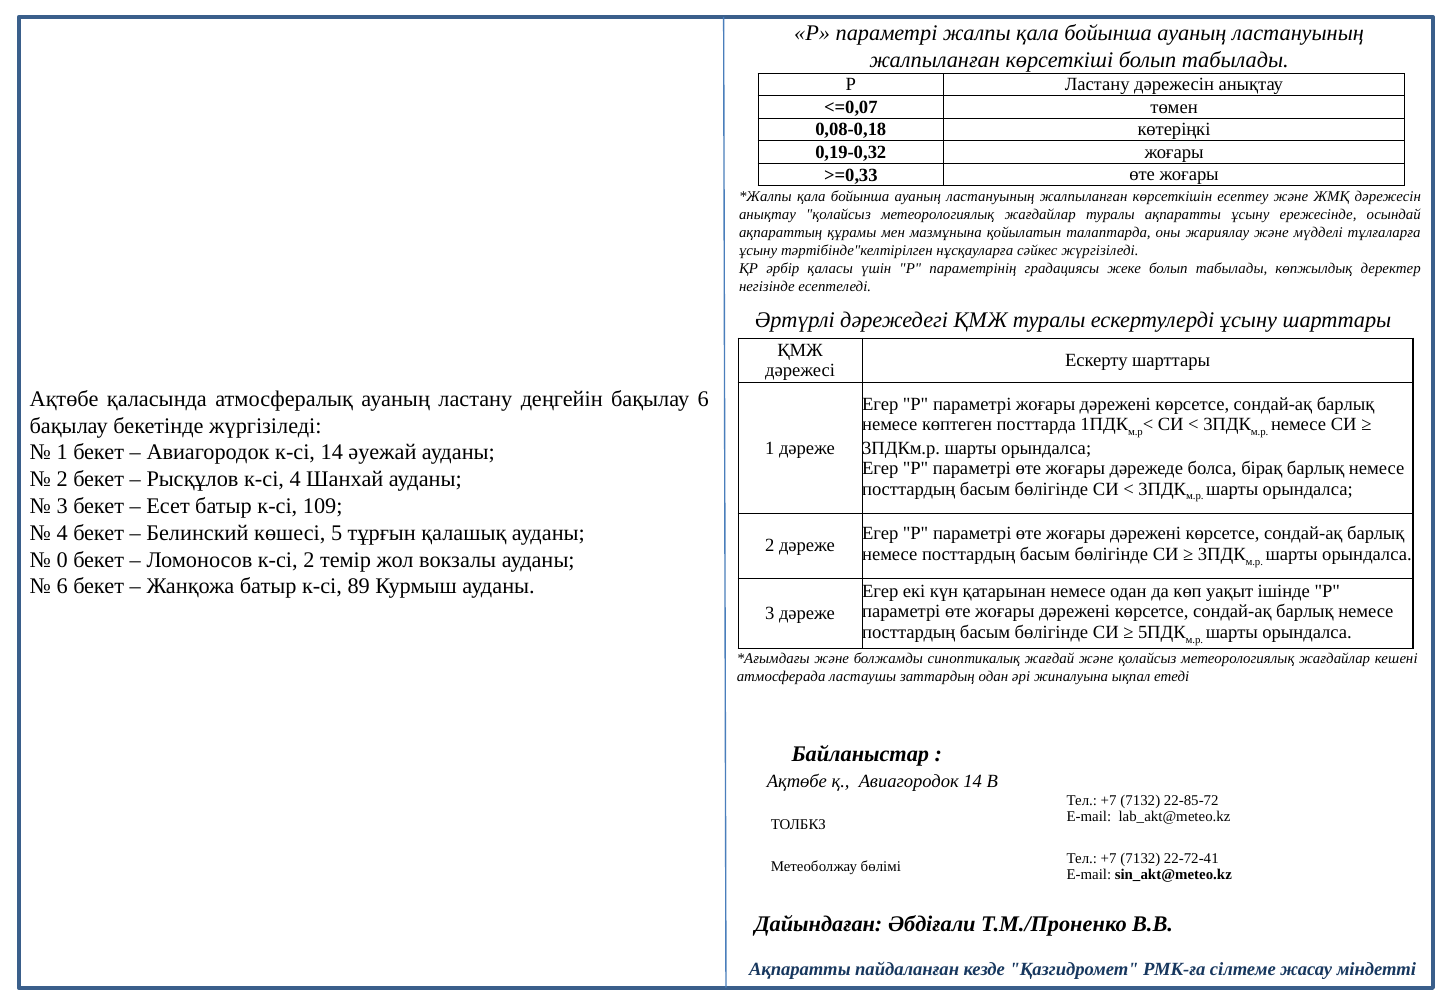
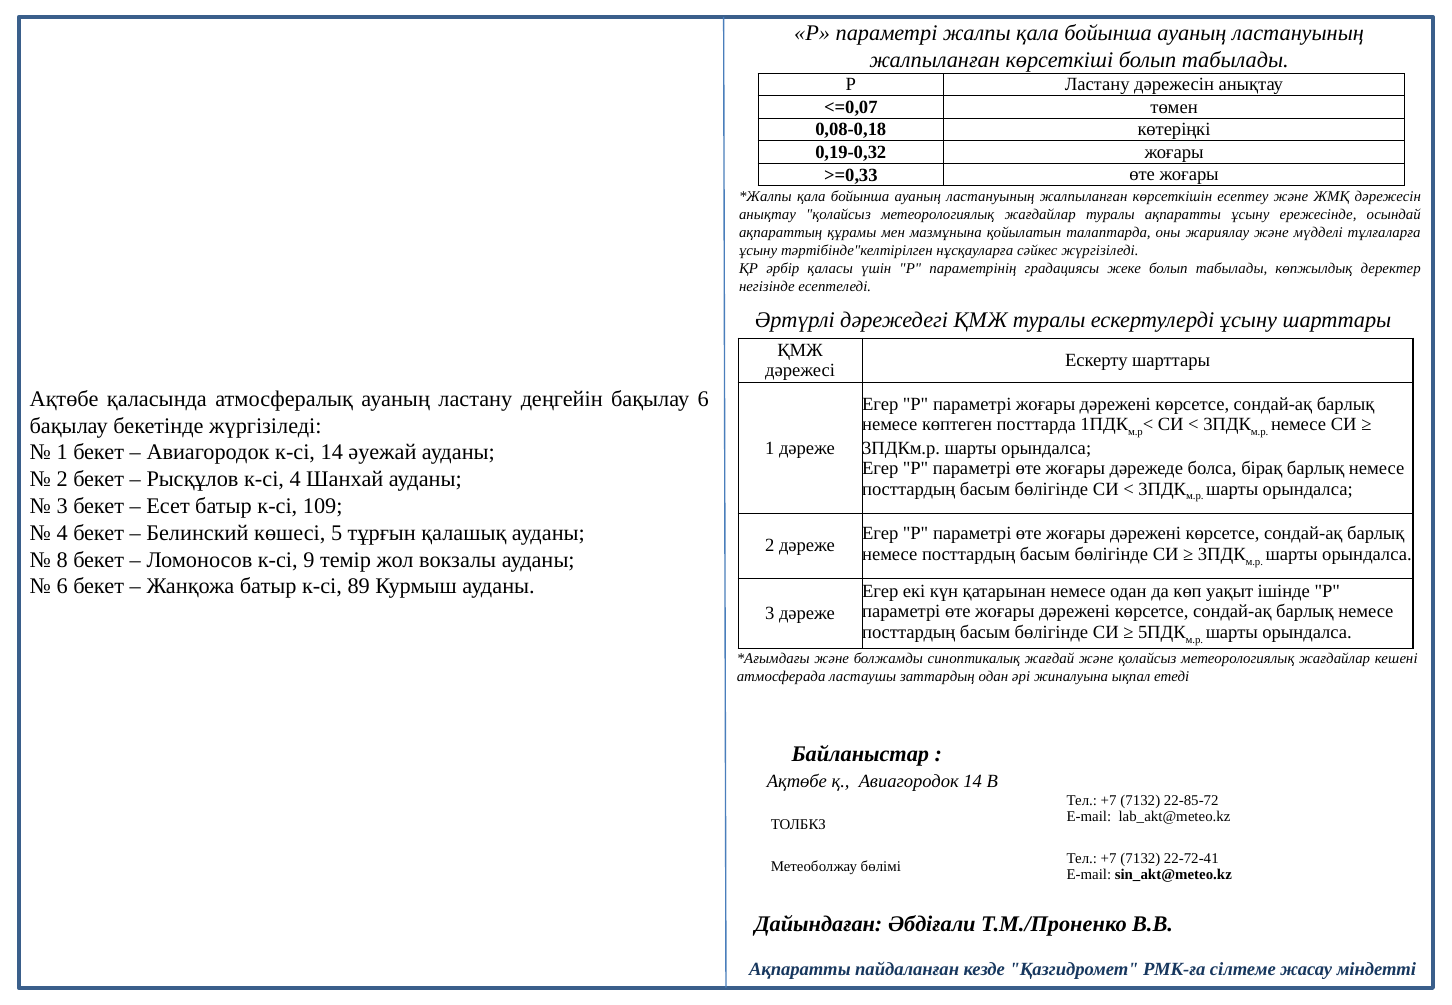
0: 0 -> 8 (62, 560)
к-сі 2: 2 -> 9 (309, 560)
